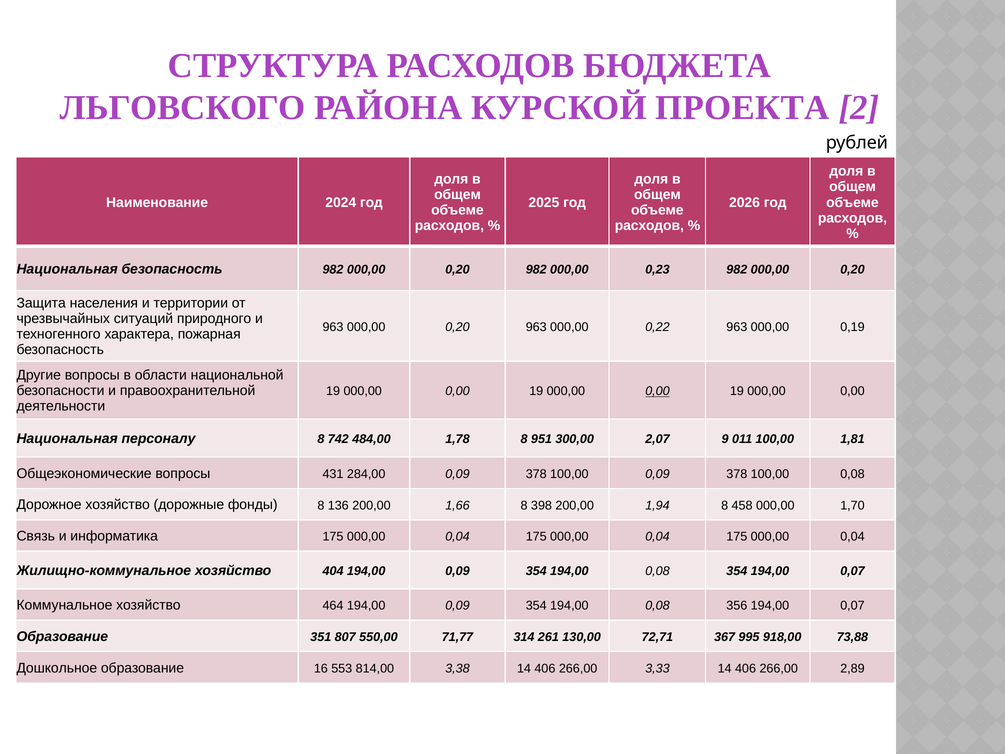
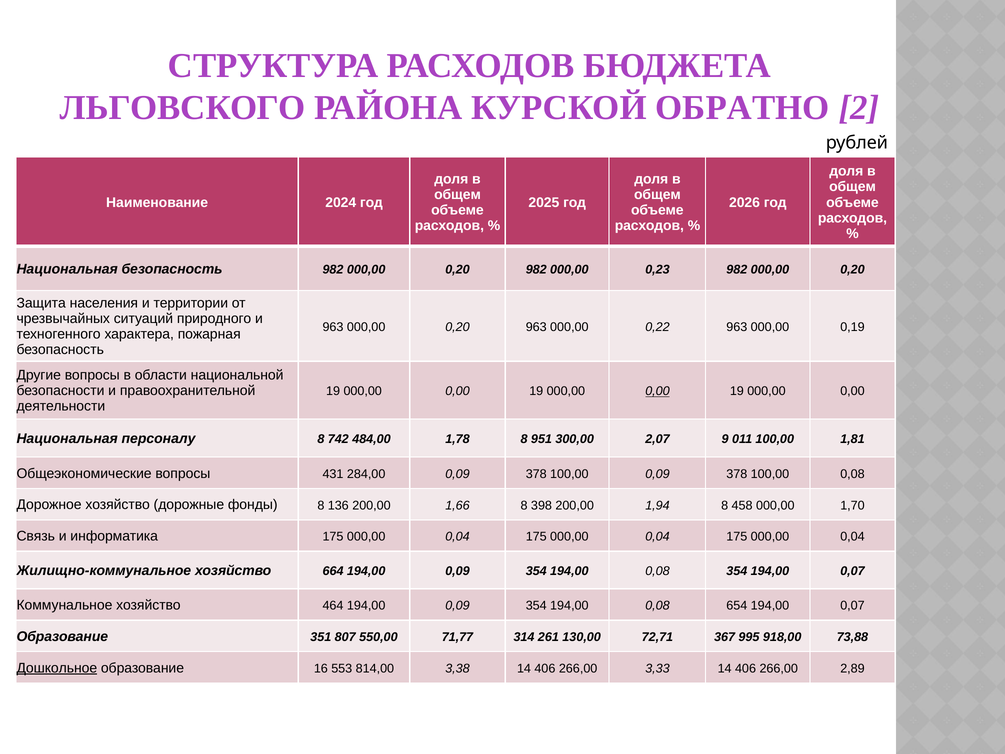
ПРОЕКТА: ПРОЕКТА -> ОБРАТНО (742, 108)
404: 404 -> 664 (333, 571)
356: 356 -> 654 (737, 606)
Дошкольное underline: none -> present (57, 668)
